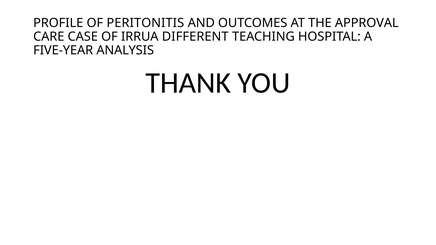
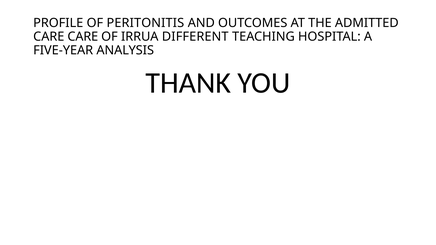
APPROVAL: APPROVAL -> ADMITTED (367, 23)
CARE CASE: CASE -> CARE (83, 37)
